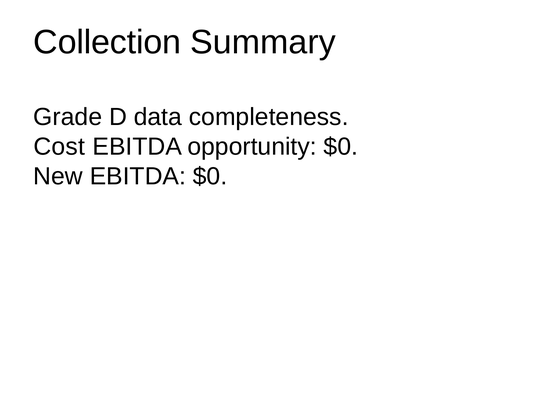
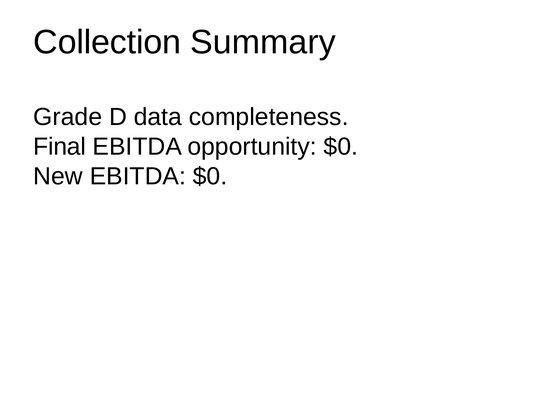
Cost: Cost -> Final (60, 147)
